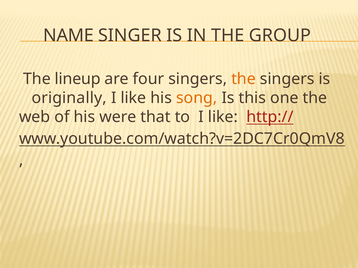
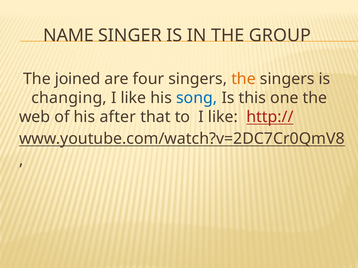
lineup: lineup -> joined (78, 79)
originally: originally -> changing (69, 98)
song colour: orange -> blue (197, 98)
were: were -> after (118, 117)
